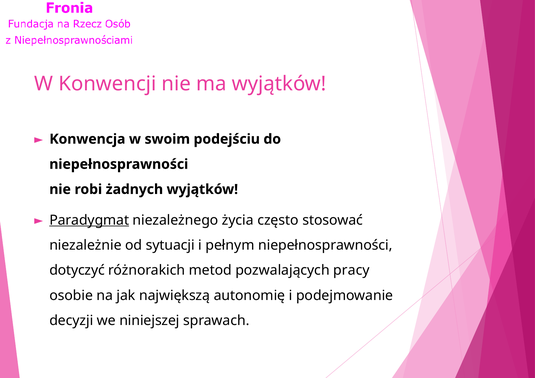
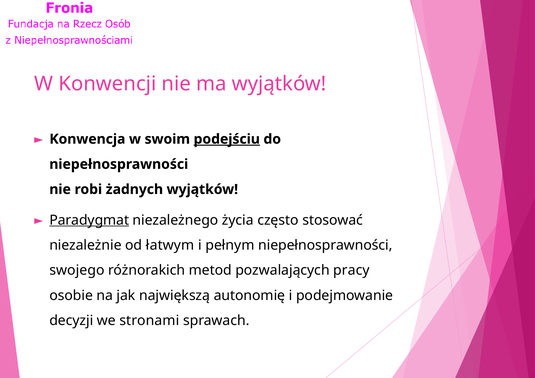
podejściu underline: none -> present (227, 139)
sytuacji: sytuacji -> łatwym (170, 245)
dotyczyć: dotyczyć -> swojego (77, 271)
niniejszej: niniejszej -> stronami (149, 321)
